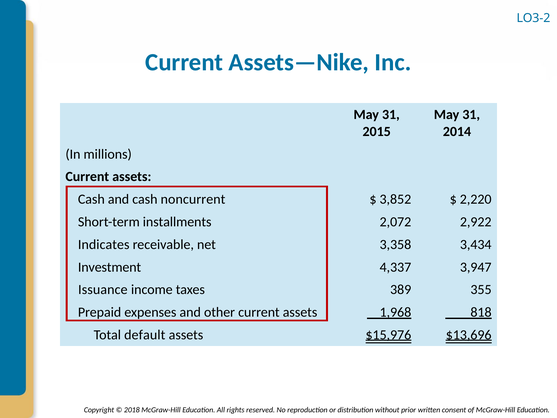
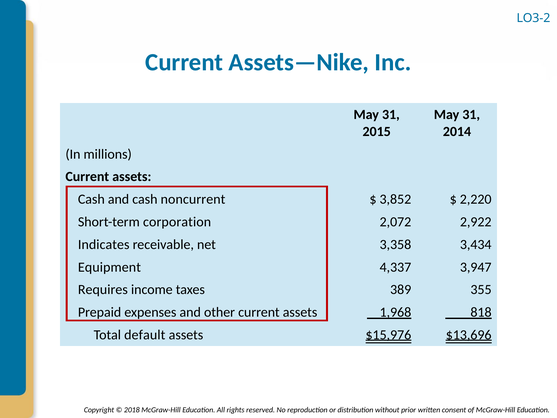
installments: installments -> corporation (177, 222)
Investment: Investment -> Equipment (109, 267)
Issuance: Issuance -> Requires (103, 290)
